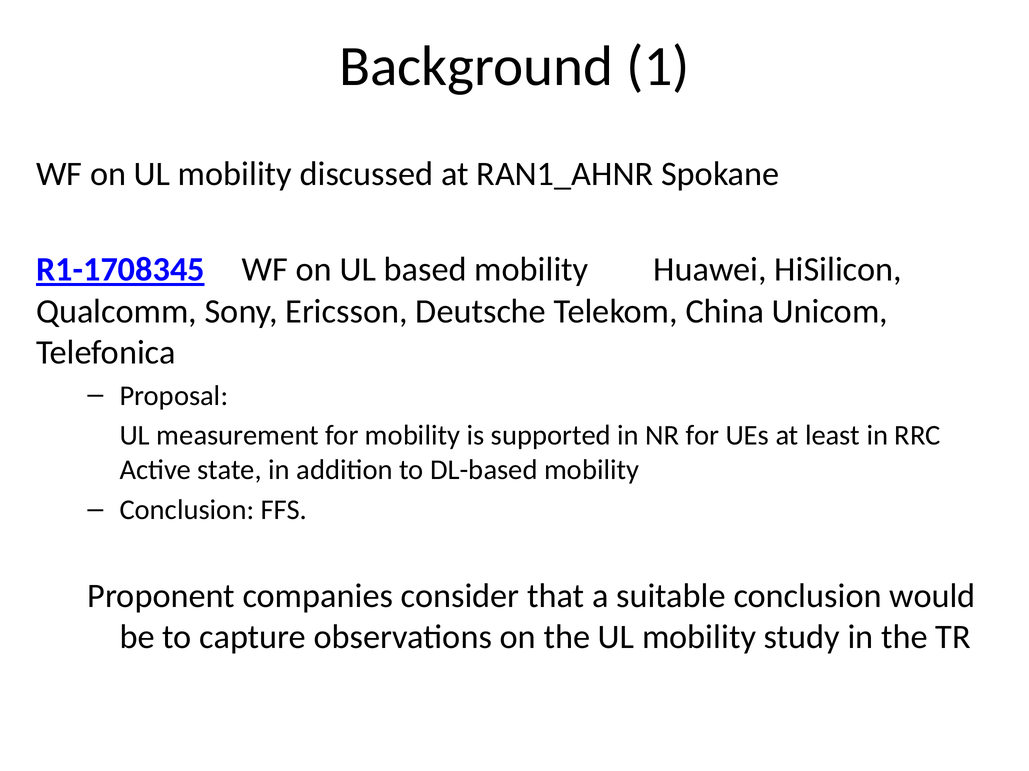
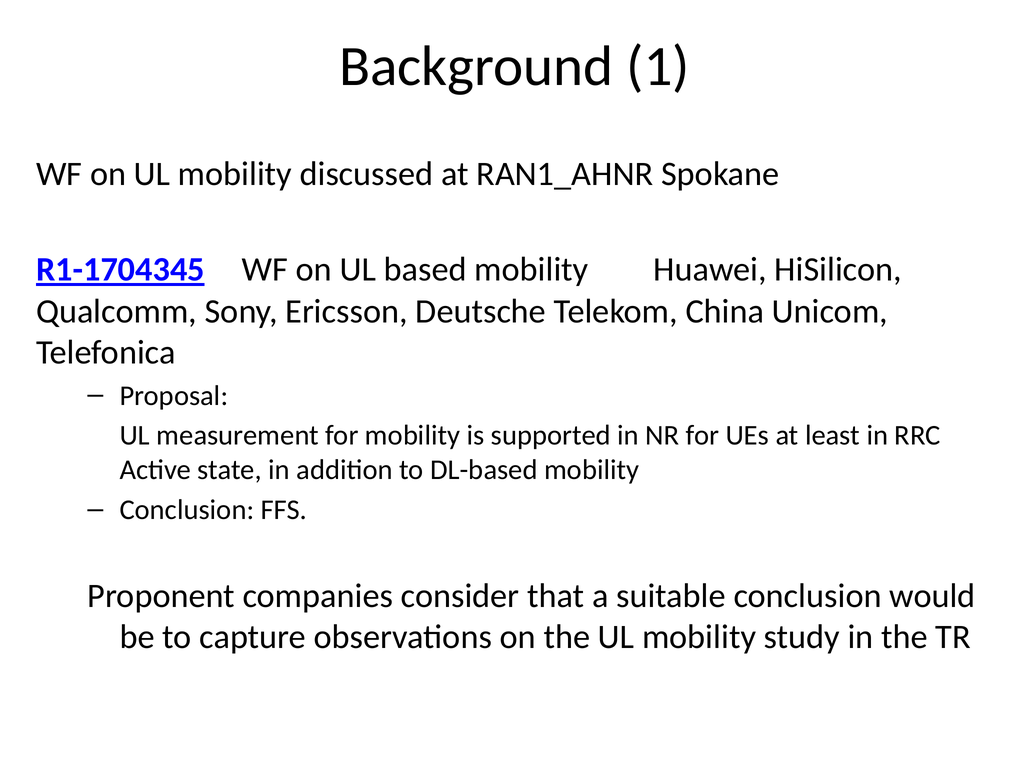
R1-1708345: R1-1708345 -> R1-1704345 (120, 270)
